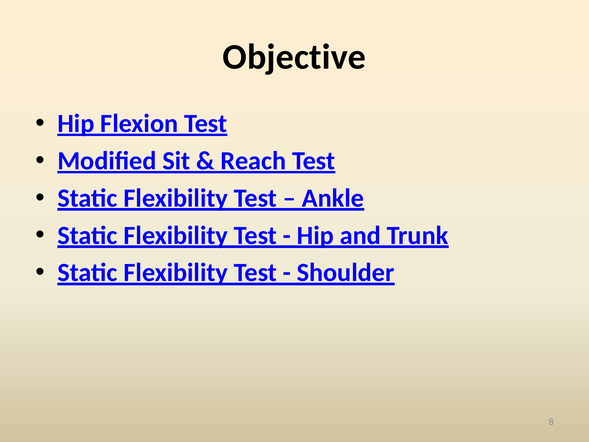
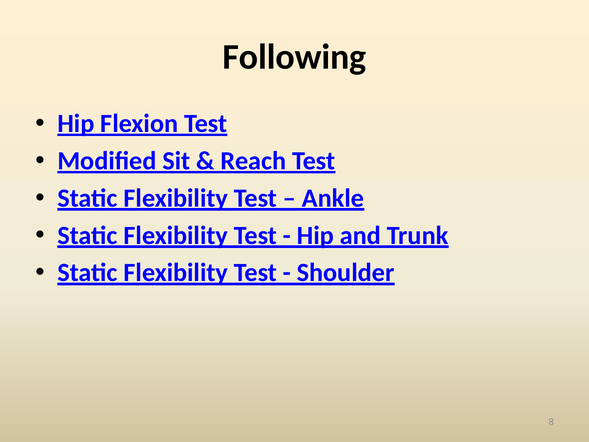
Objective: Objective -> Following (294, 57)
